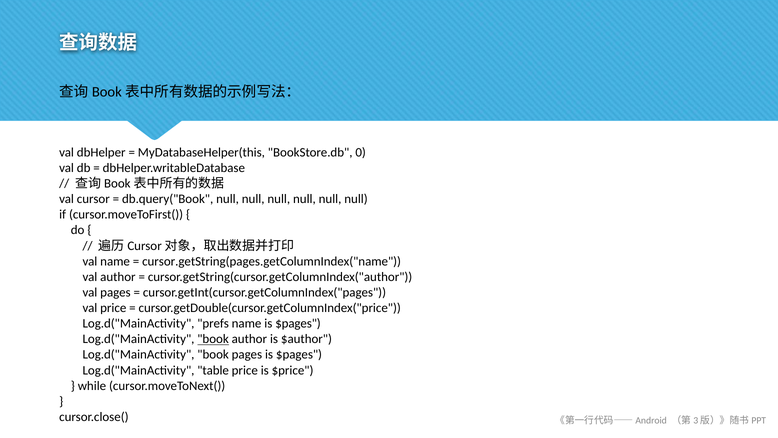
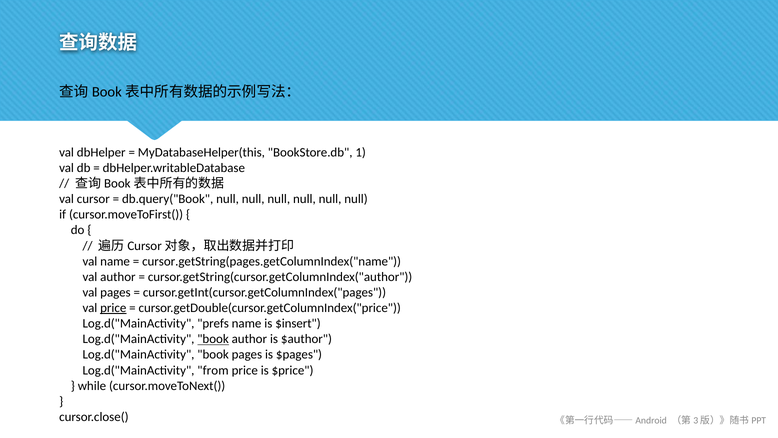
0: 0 -> 1 (361, 152)
price underline: none -> present (113, 308)
name is $pages: $pages -> $insert (298, 323)
table: table -> from (213, 370)
